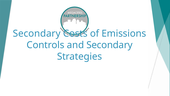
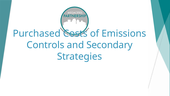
Secondary: Secondary -> Purchased (37, 33)
